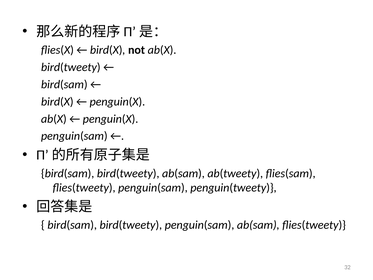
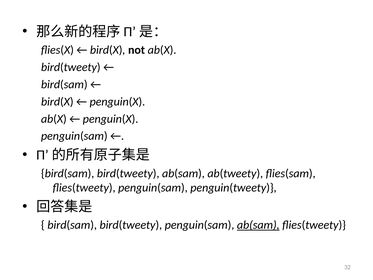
ab(sam underline: none -> present (258, 225)
